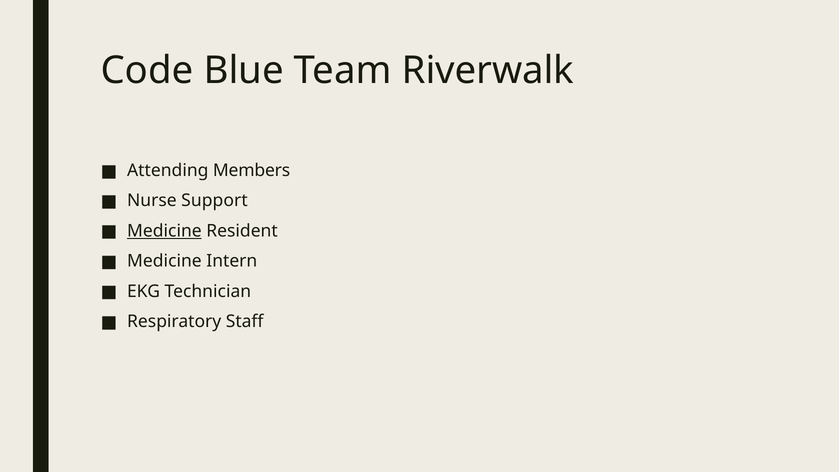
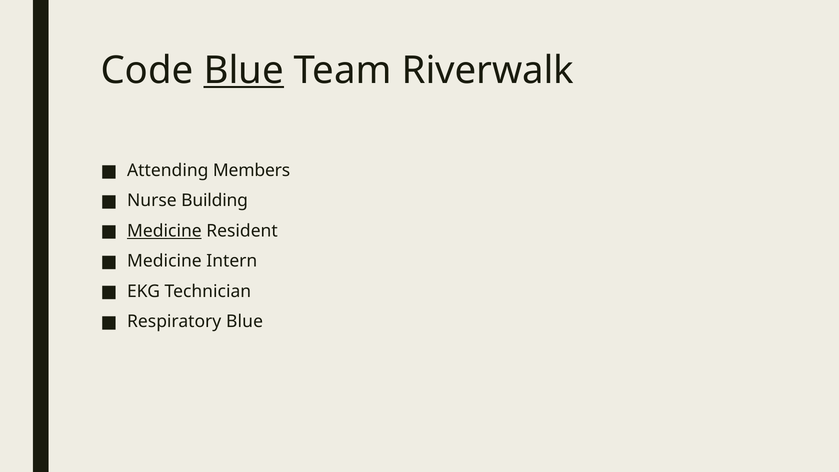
Blue underline: none -> present (244, 71)
Support: Support -> Building (215, 201)
Respiratory Staff: Staff -> Blue (245, 322)
